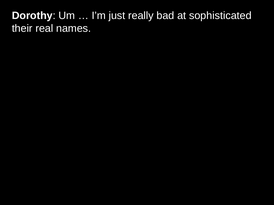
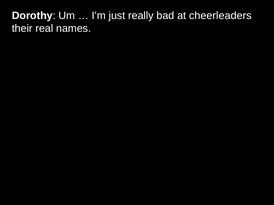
sophisticated: sophisticated -> cheerleaders (220, 16)
